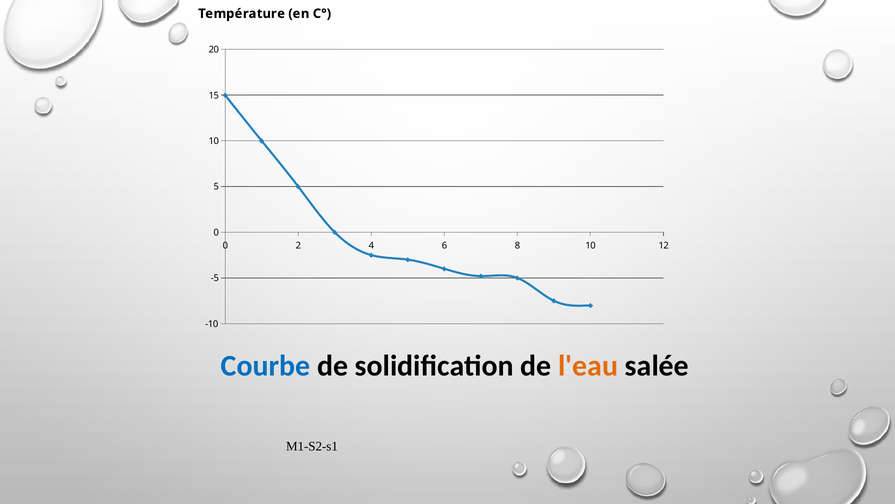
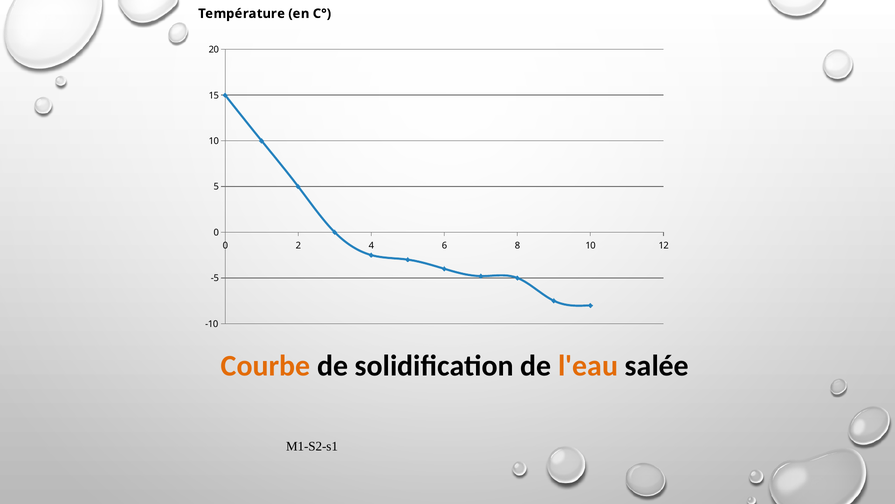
Courbe colour: blue -> orange (266, 366)
